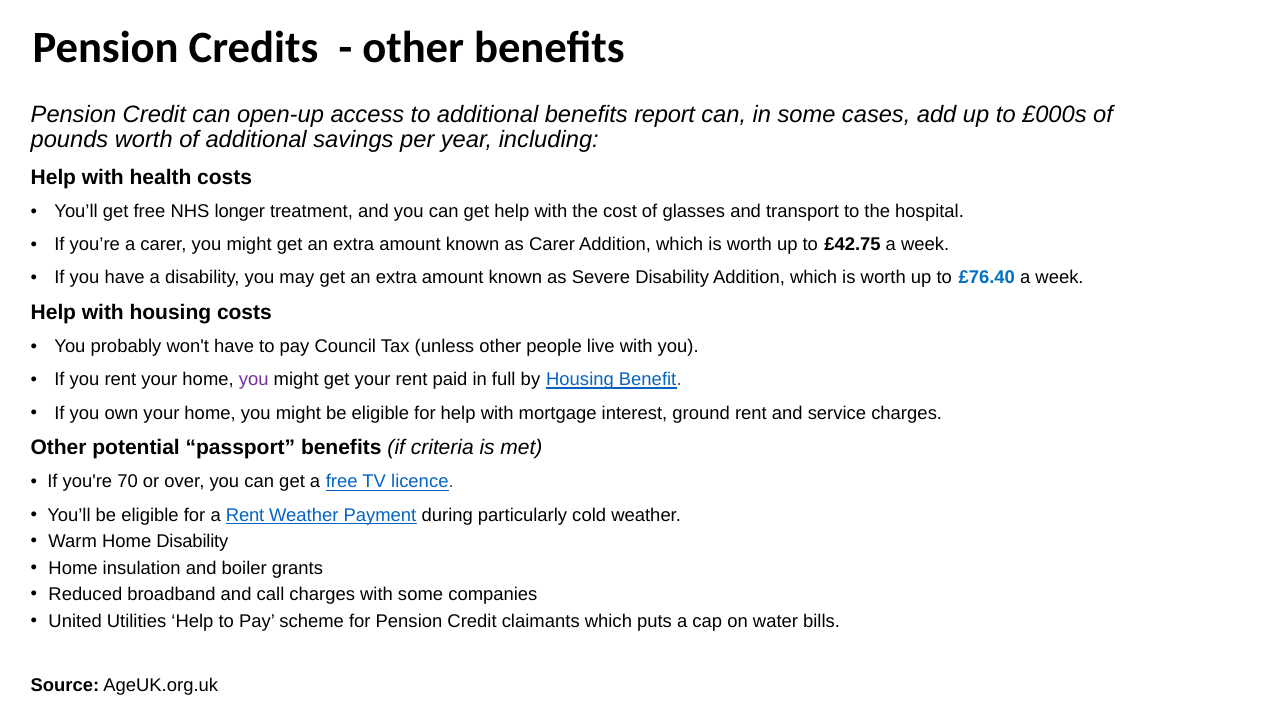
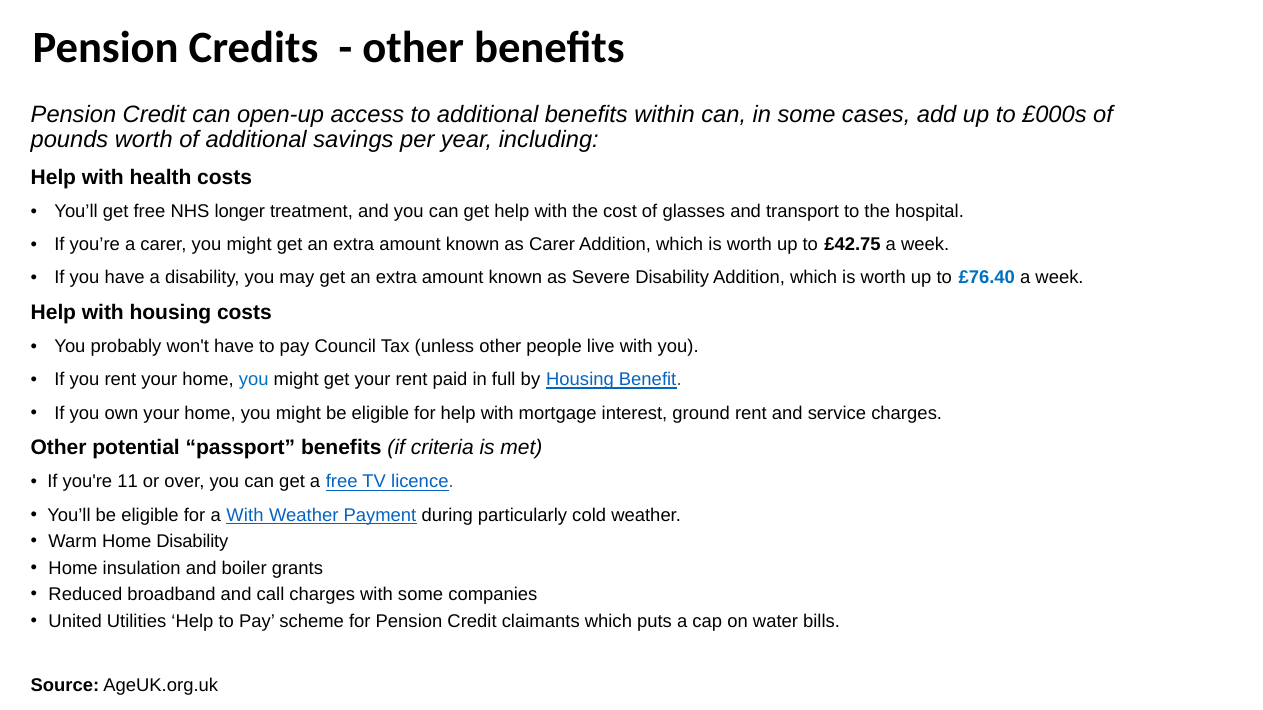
report: report -> within (665, 114)
you colour: purple -> blue (254, 380)
70: 70 -> 11 (128, 482)
a Rent: Rent -> With (245, 515)
